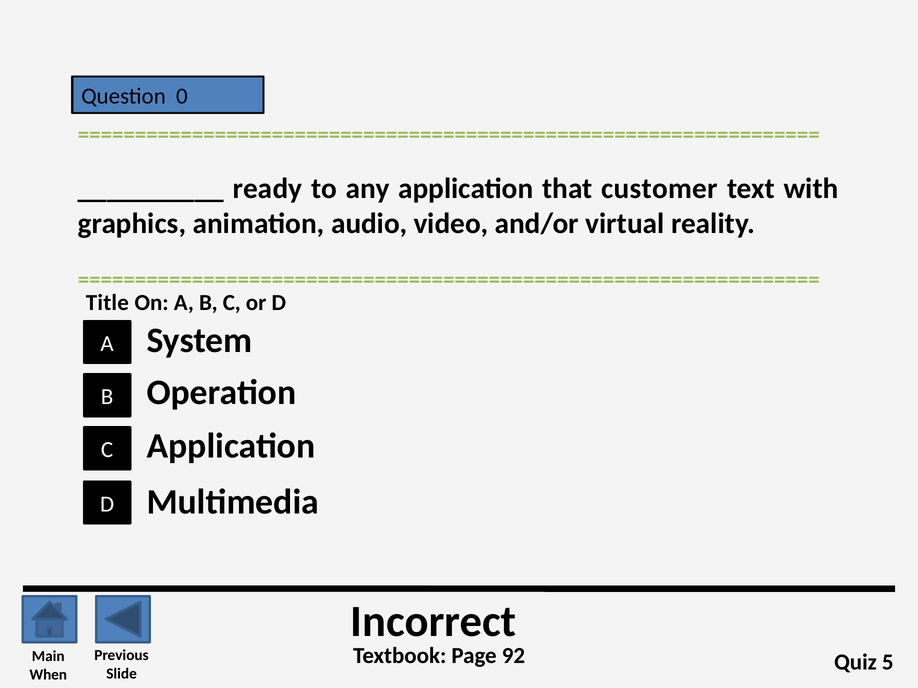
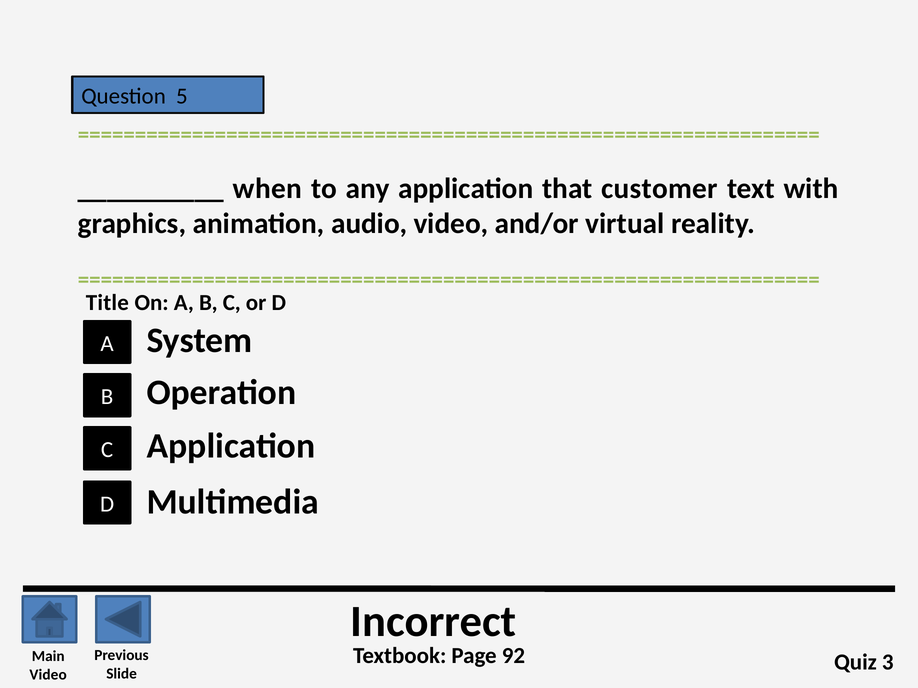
0: 0 -> 5 (182, 96)
ready: ready -> when (267, 189)
5: 5 -> 3 (888, 662)
When: When -> Video (48, 675)
